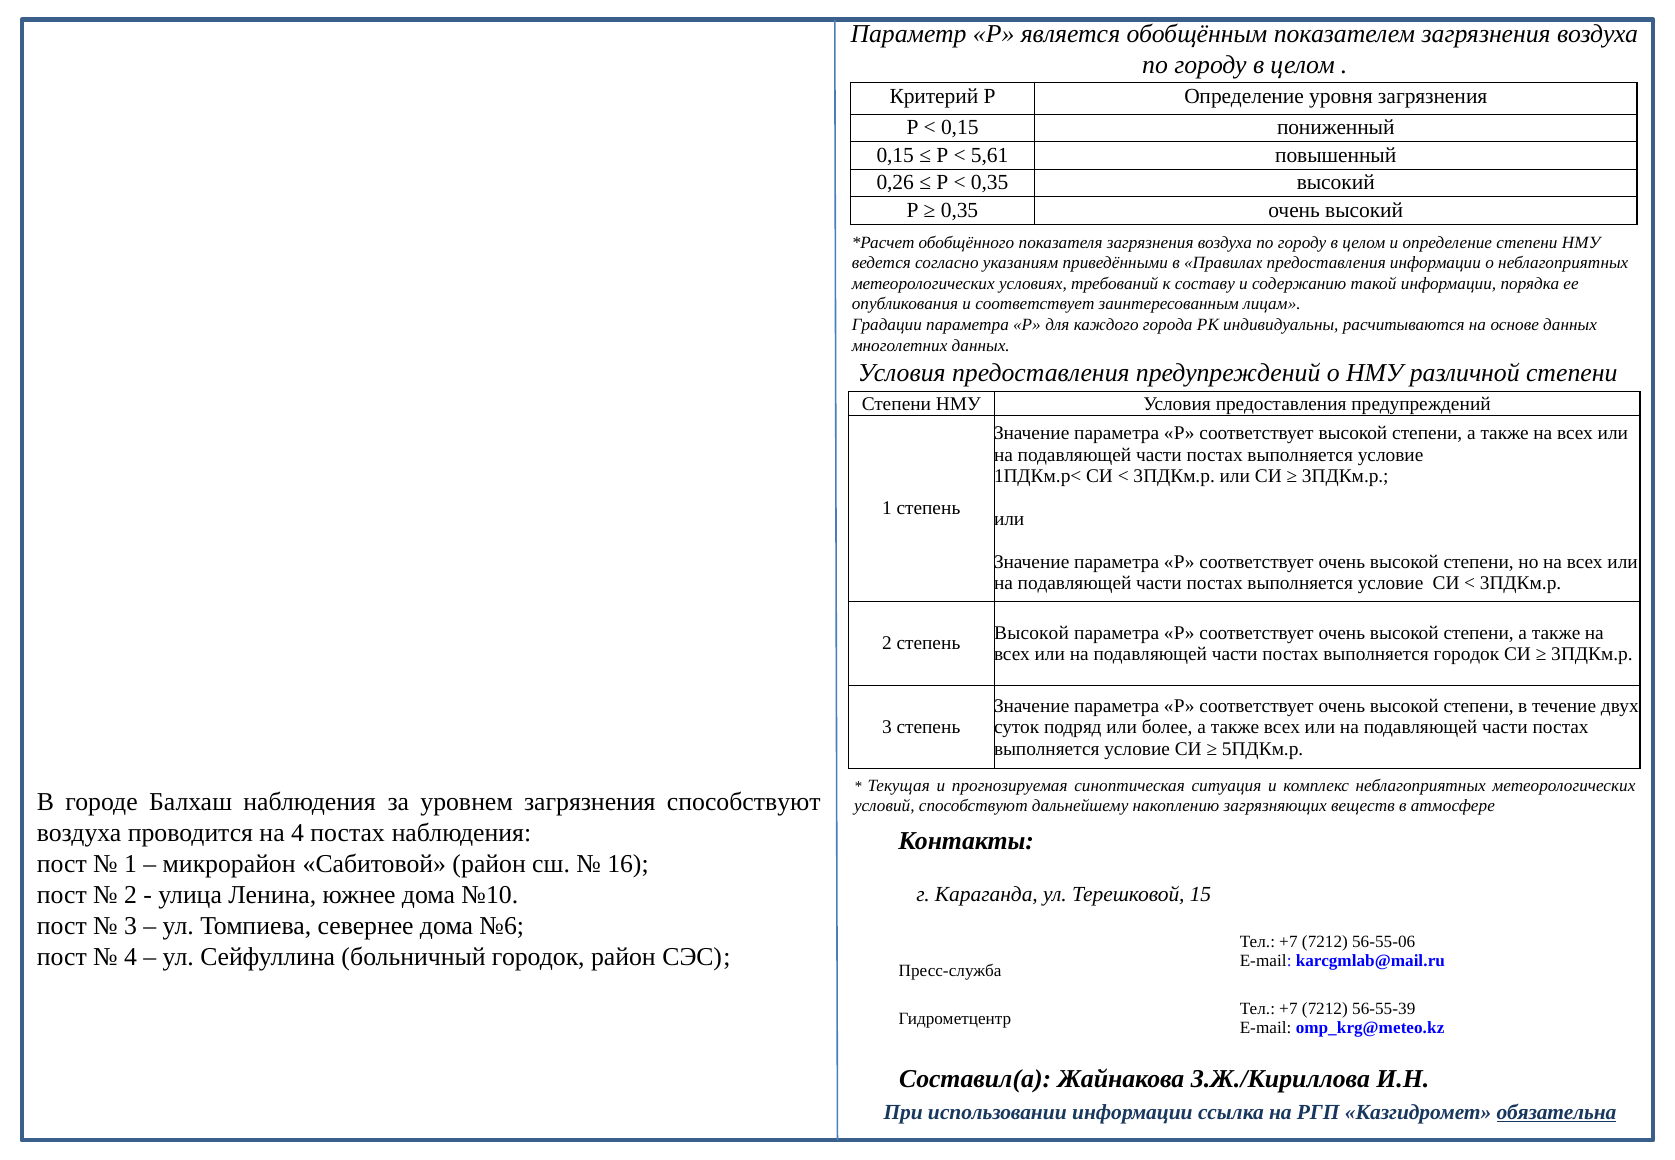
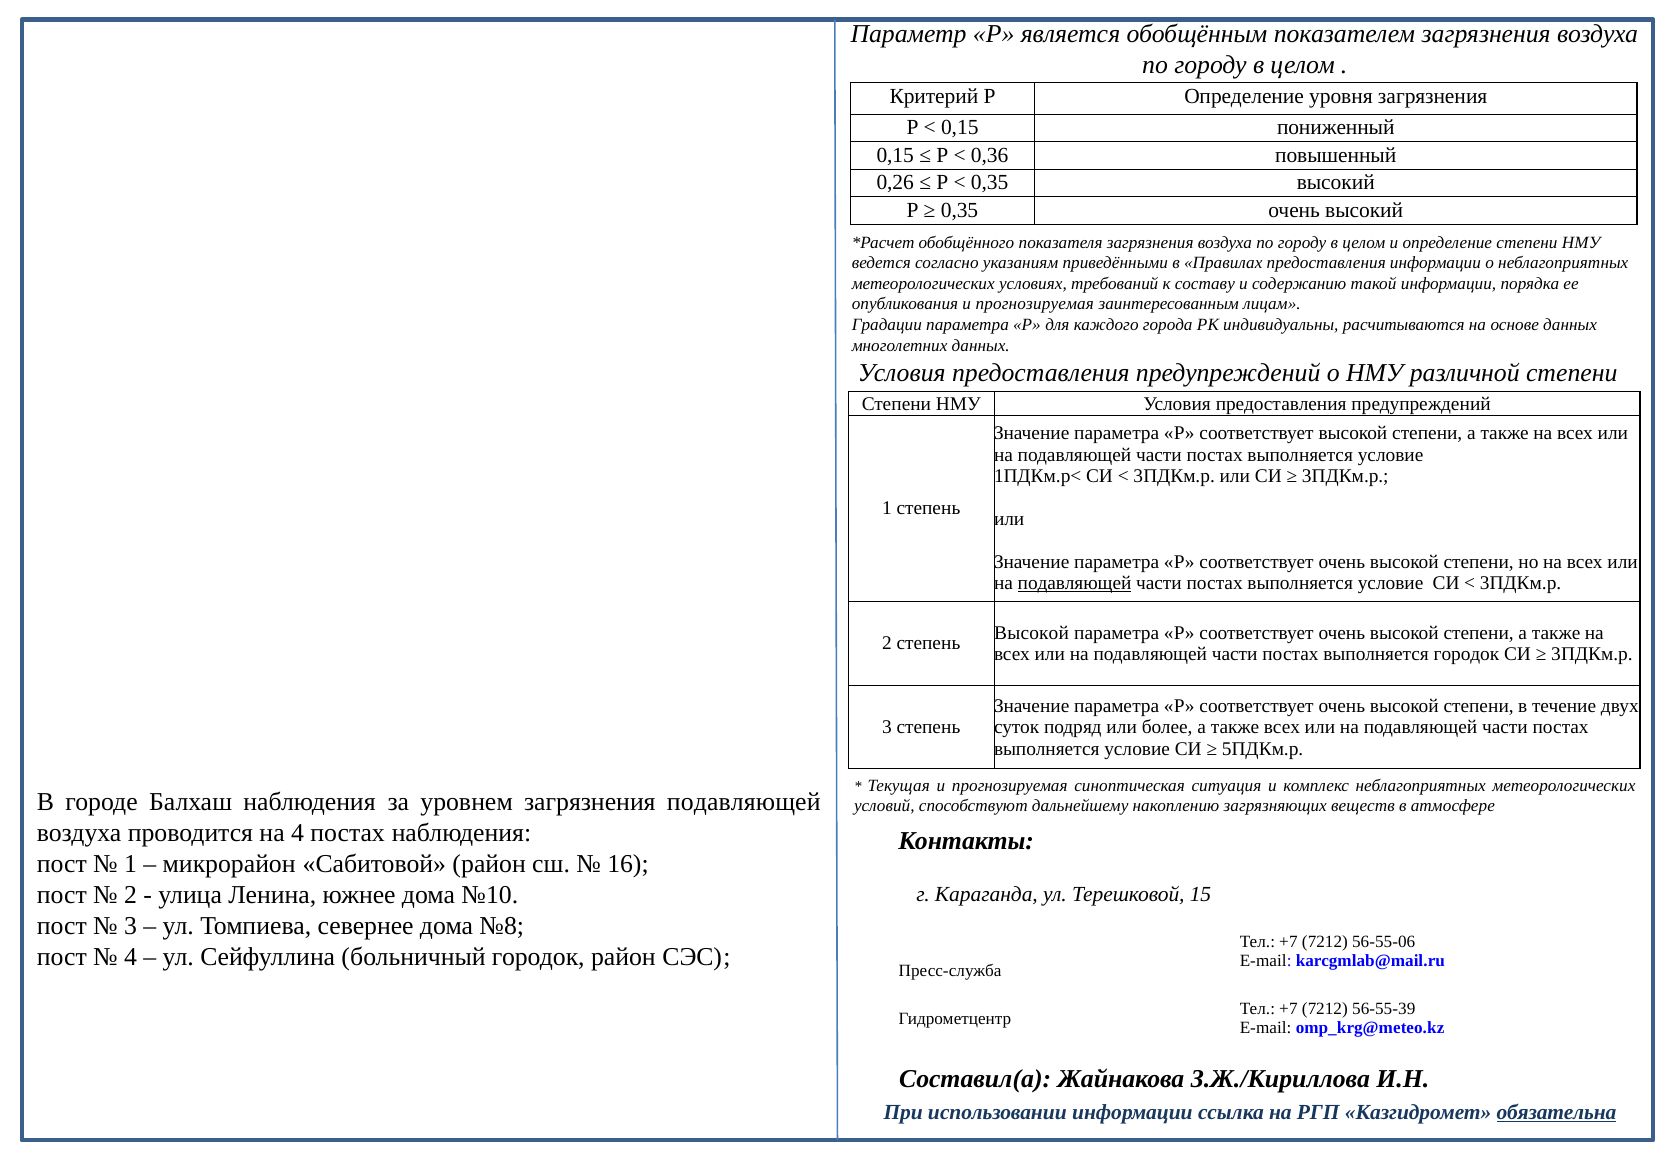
5,61: 5,61 -> 0,36 (990, 155)
опубликования и соответствует: соответствует -> прогнозируемая (1035, 304)
подавляющей underline: none -> present (1075, 583)
загрязнения способствуют: способствуют -> подавляющей (744, 802)
№6: №6 -> №8 (502, 926)
